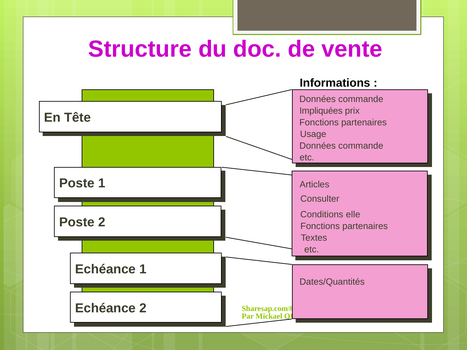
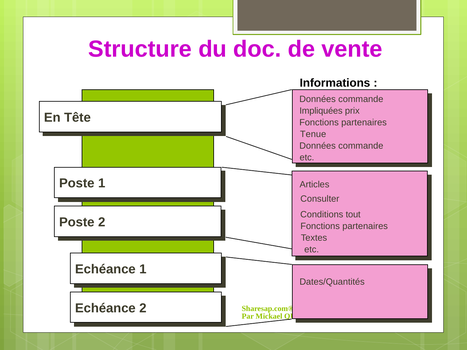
Usage: Usage -> Tenue (313, 134)
elle: elle -> tout (353, 215)
